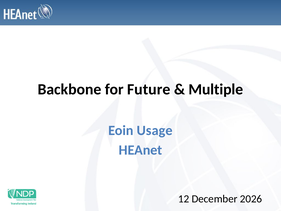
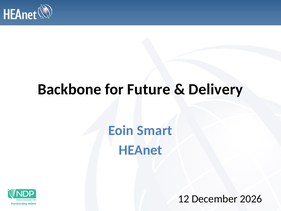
Multiple: Multiple -> Delivery (216, 89)
Usage: Usage -> Smart (155, 130)
